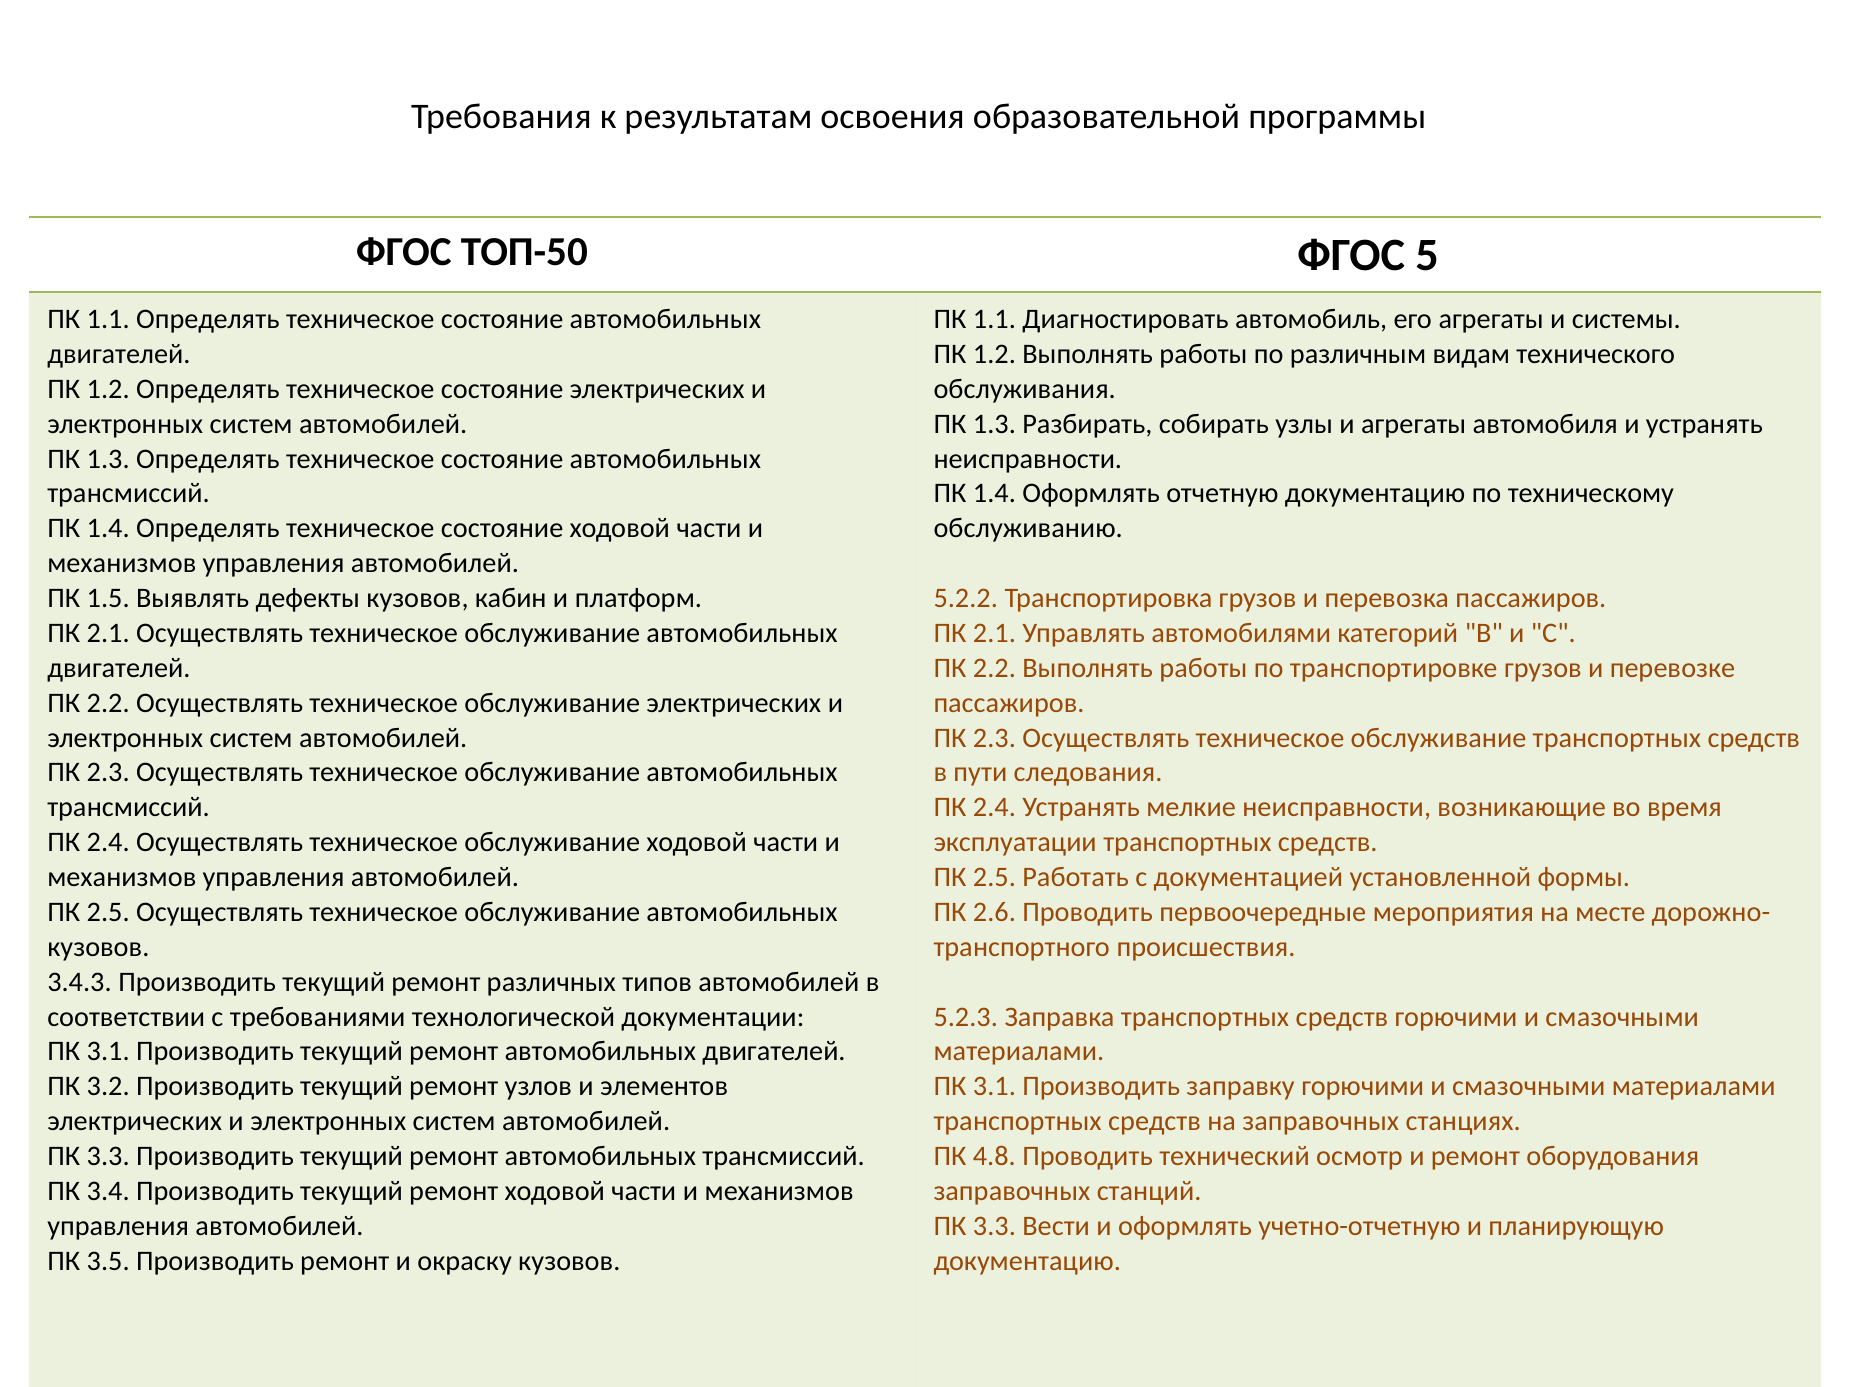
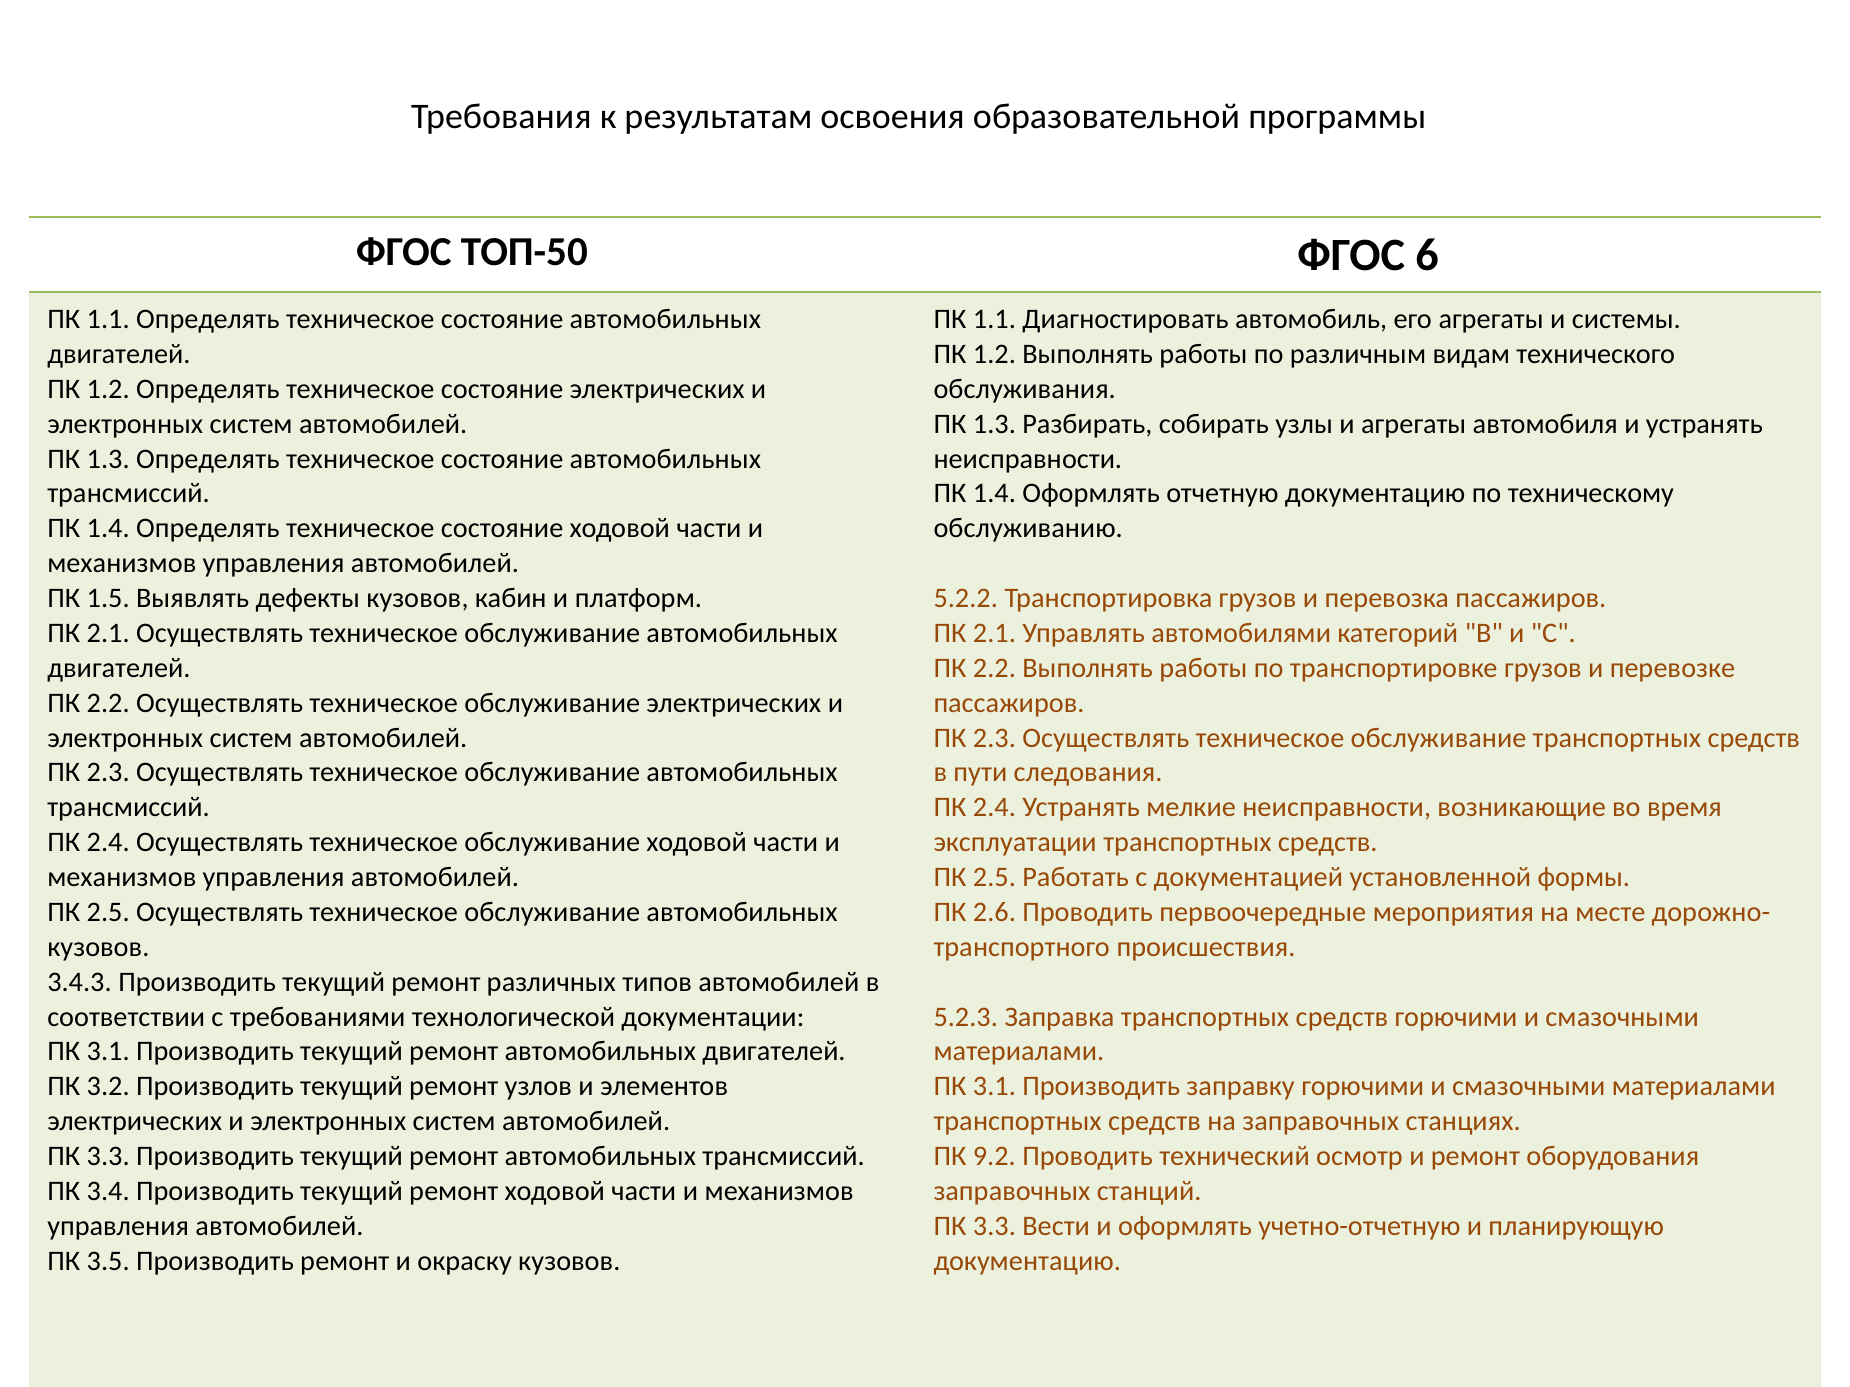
5: 5 -> 6 (1427, 255)
4.8: 4.8 -> 9.2 (994, 1157)
